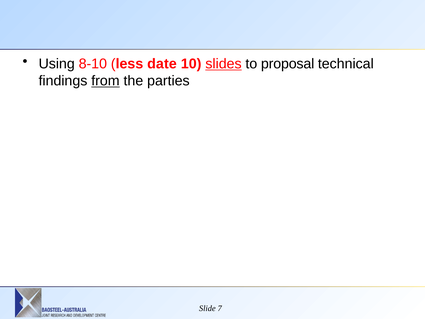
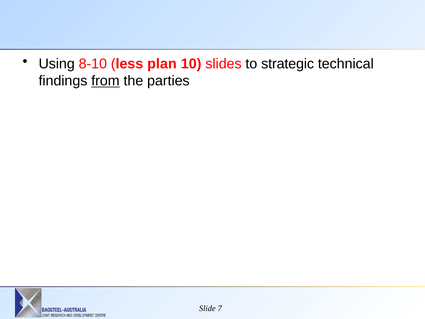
date: date -> plan (162, 64)
slides underline: present -> none (224, 64)
proposal: proposal -> strategic (288, 64)
